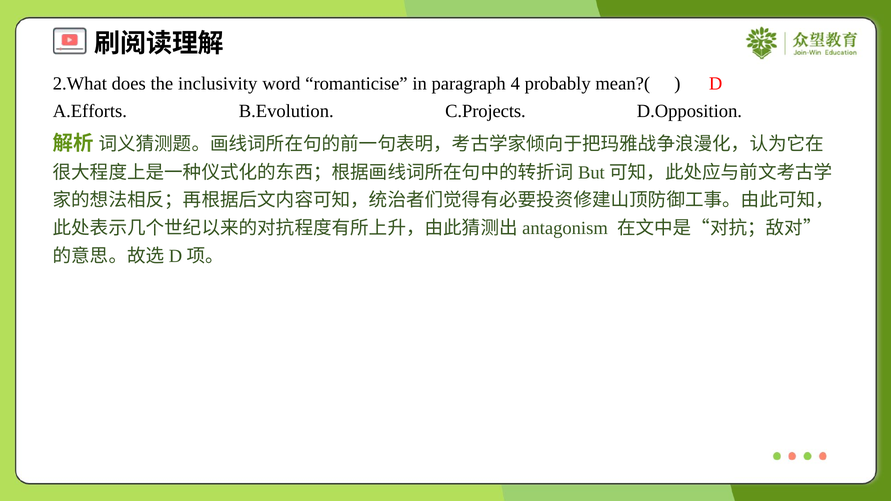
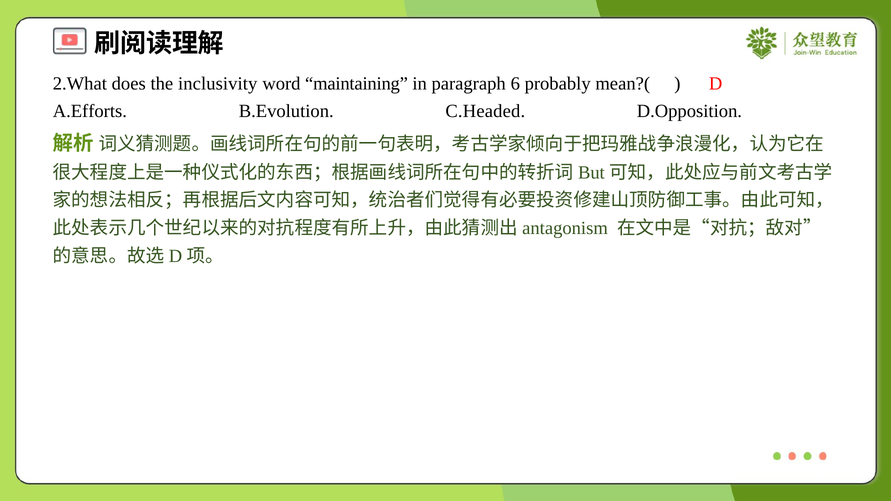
romanticise: romanticise -> maintaining (357, 83)
4: 4 -> 6 (515, 83)
C.Projects: C.Projects -> C.Headed (485, 111)
